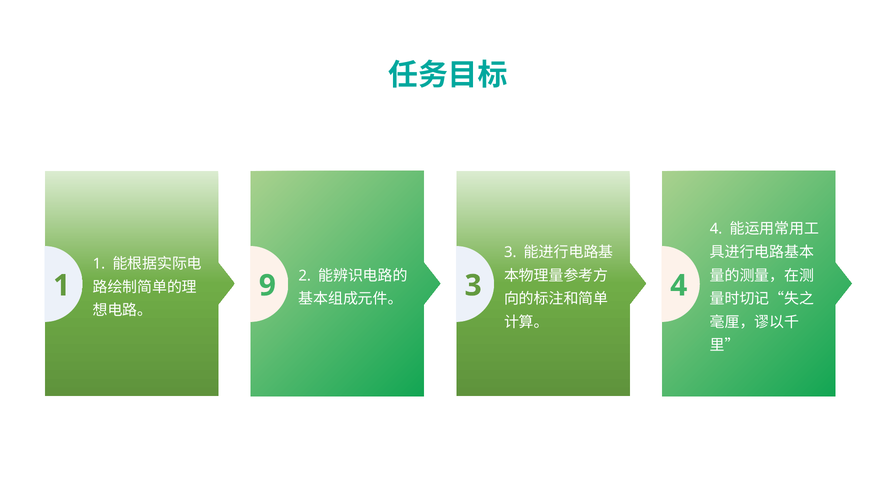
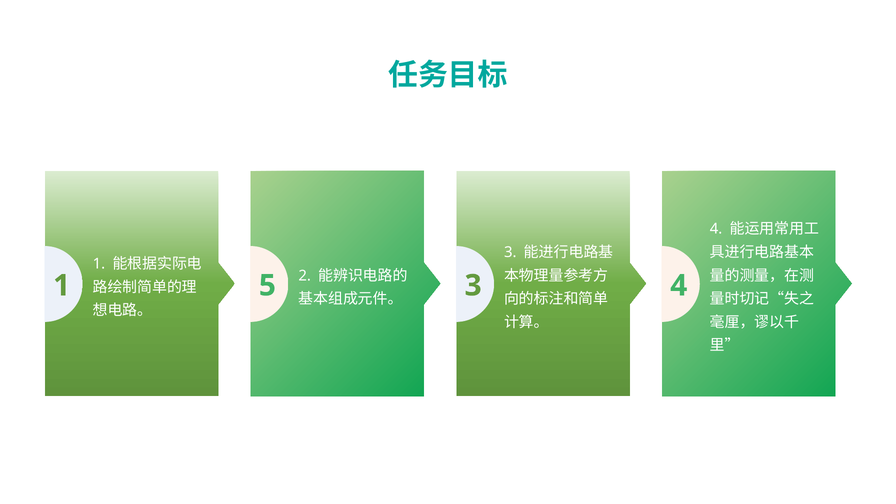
9: 9 -> 5 (267, 286)
